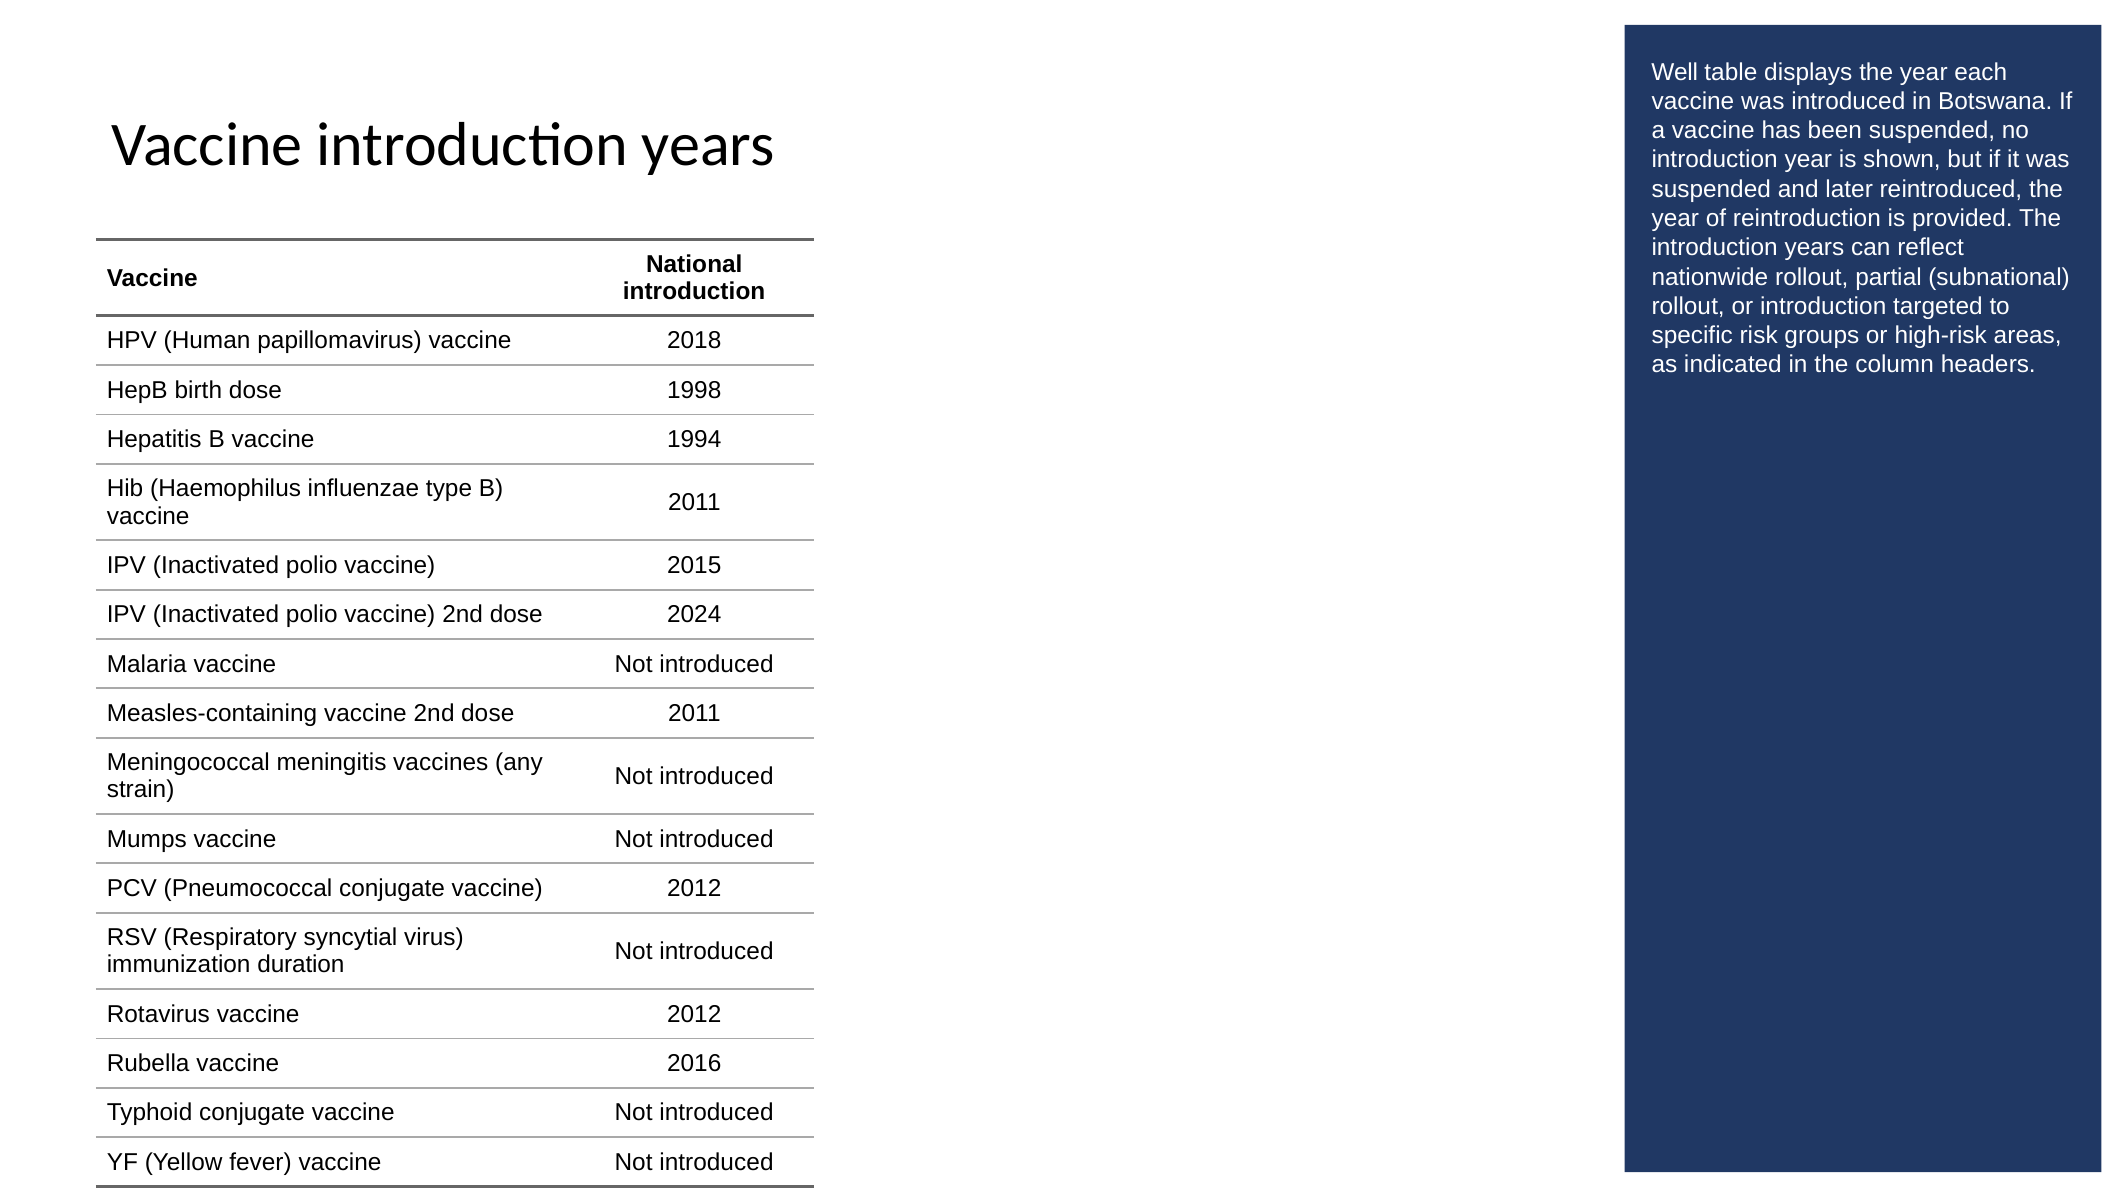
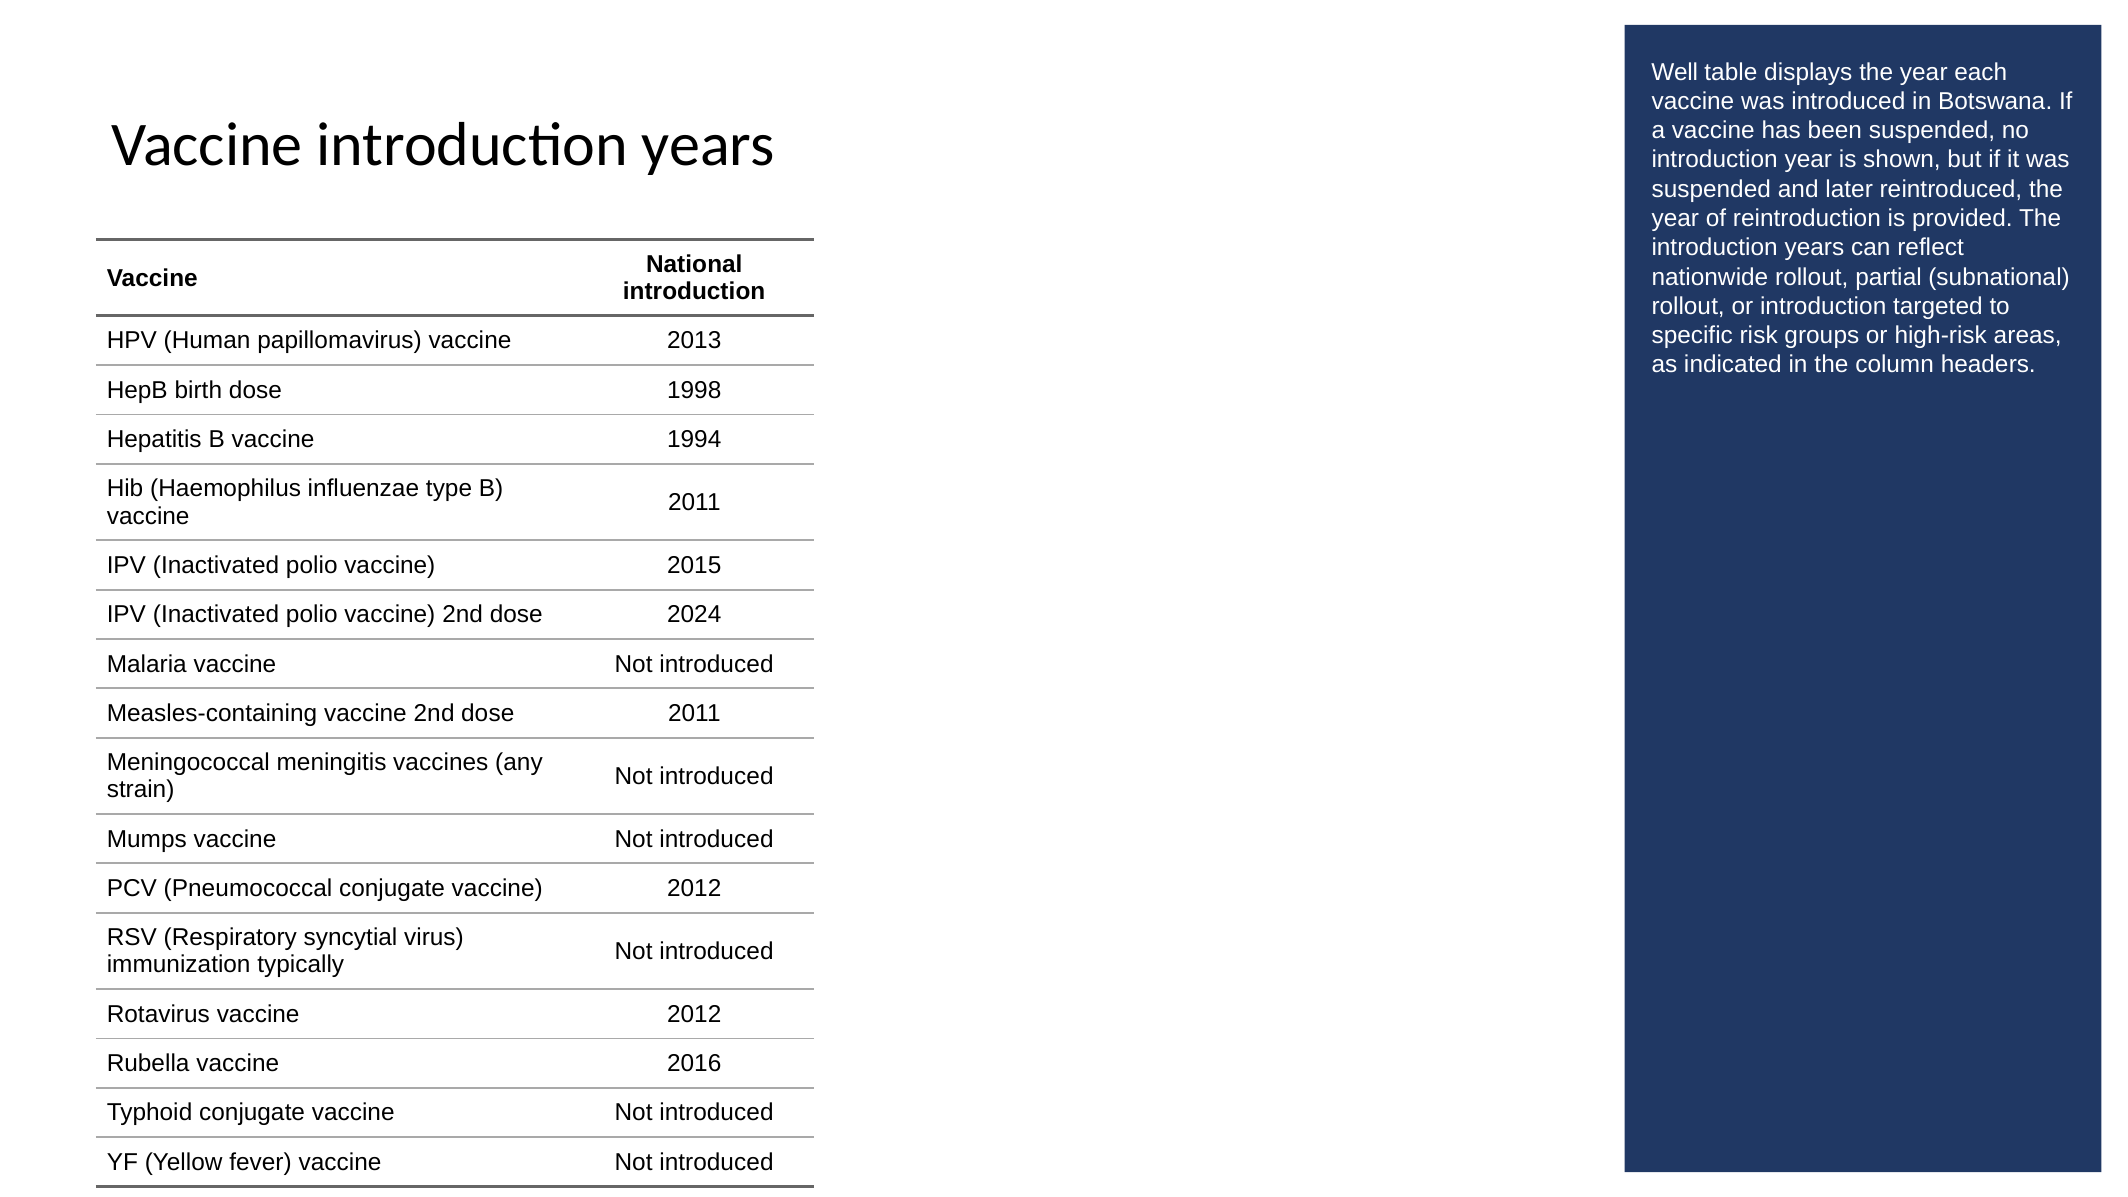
2018: 2018 -> 2013 (694, 341)
duration: duration -> typically (301, 965)
